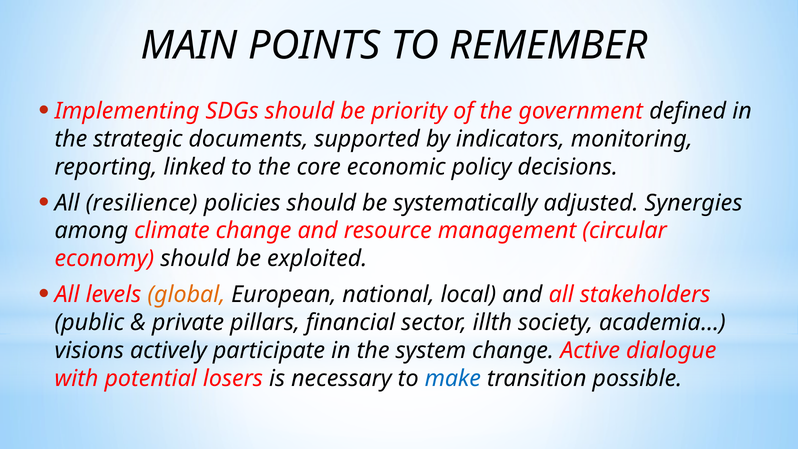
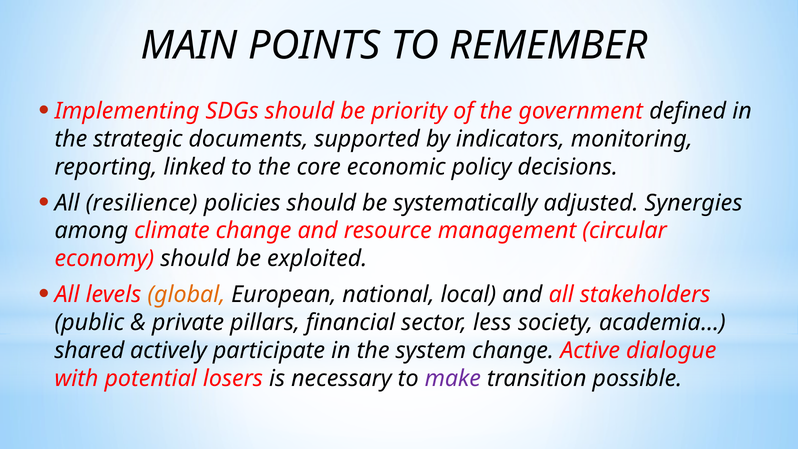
illth: illth -> less (492, 322)
visions: visions -> shared (89, 350)
make colour: blue -> purple (453, 378)
